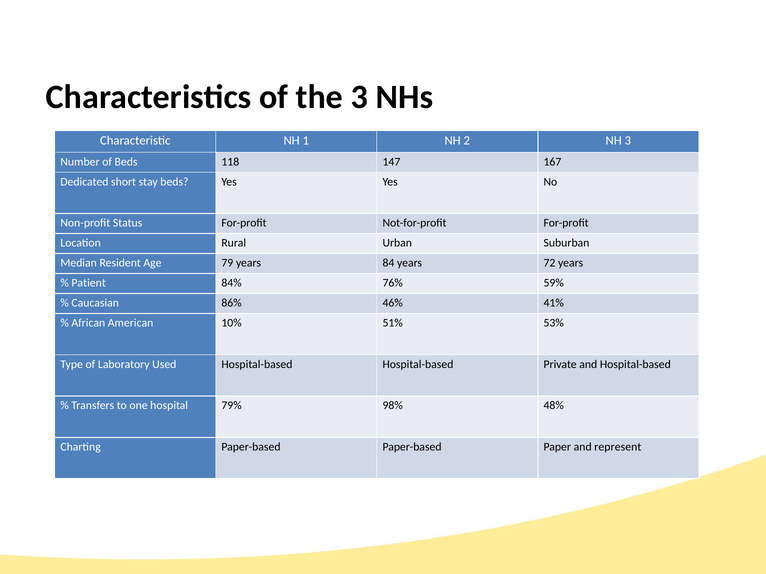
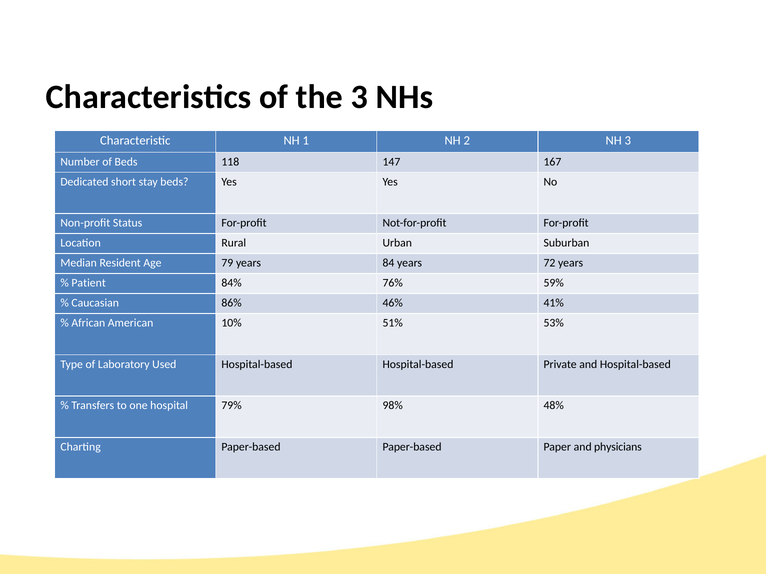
represent: represent -> physicians (618, 447)
